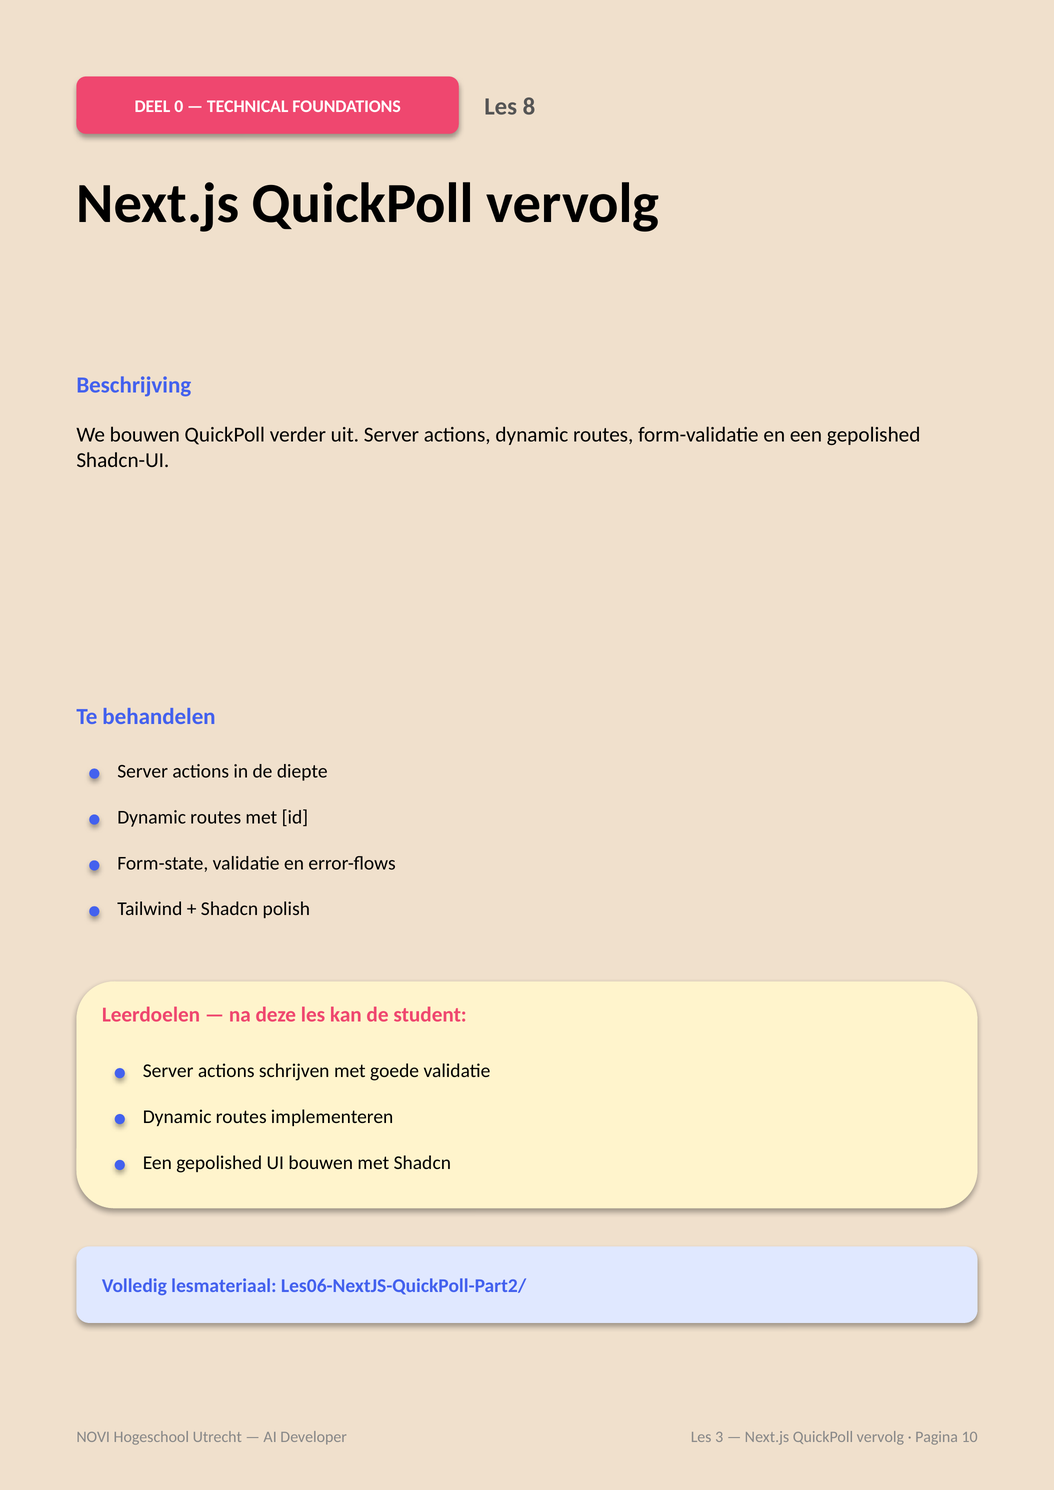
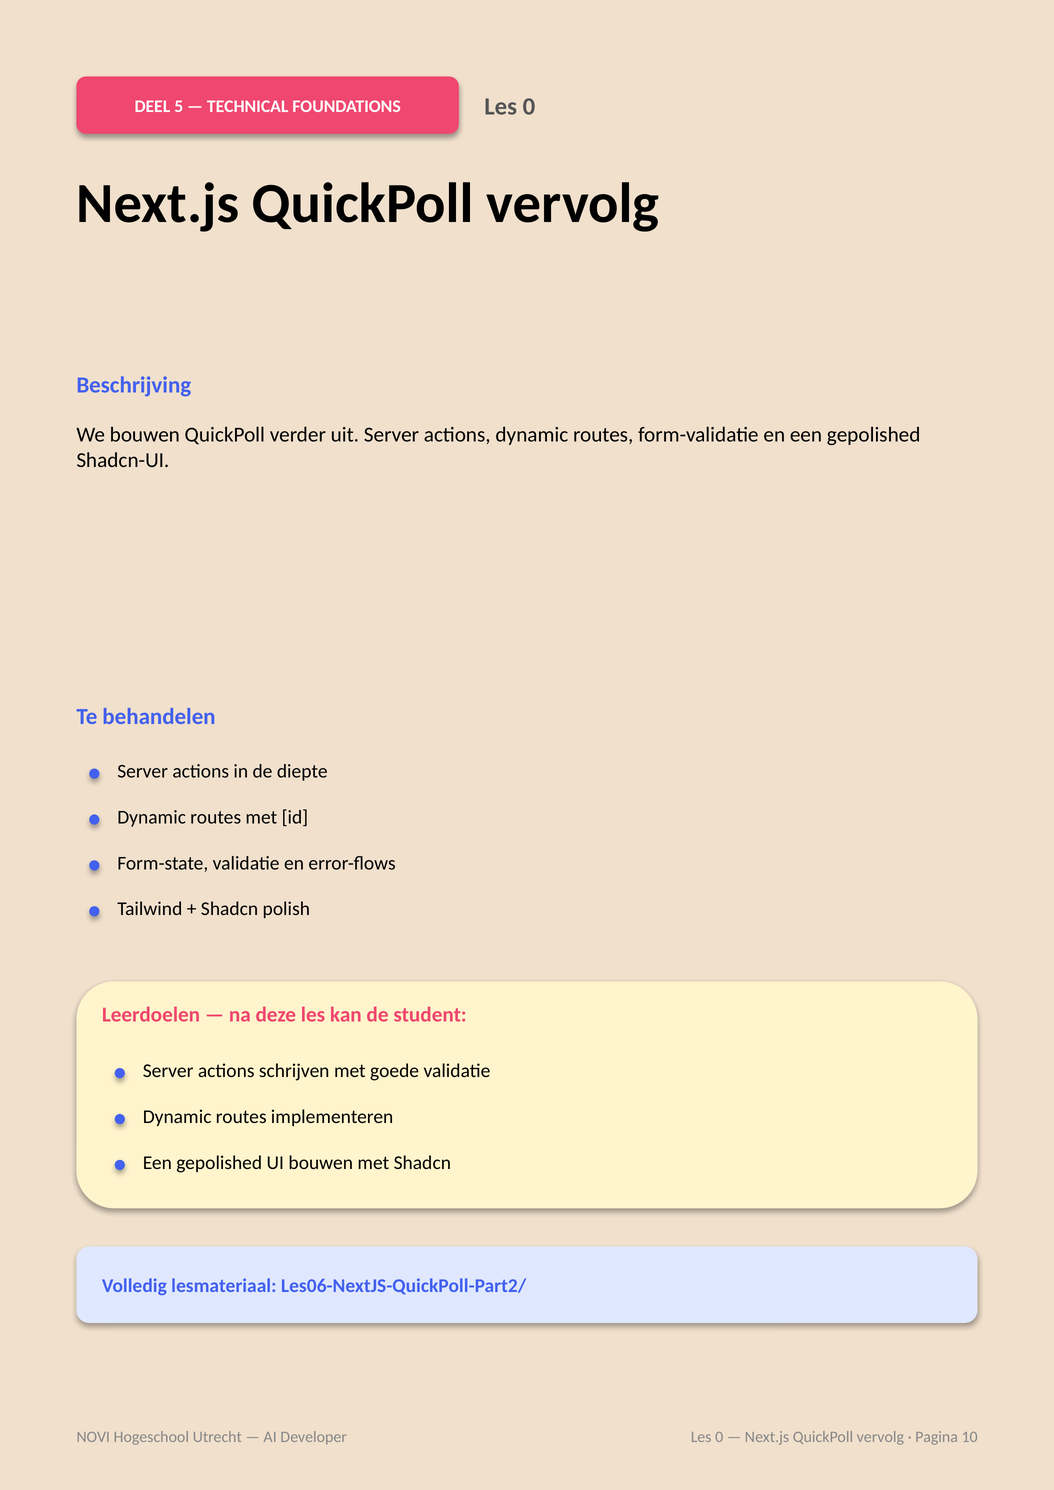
0: 0 -> 5 (179, 106)
FOUNDATIONS Les 8: 8 -> 0 (529, 107)
Developer Les 3: 3 -> 0 (719, 1437)
